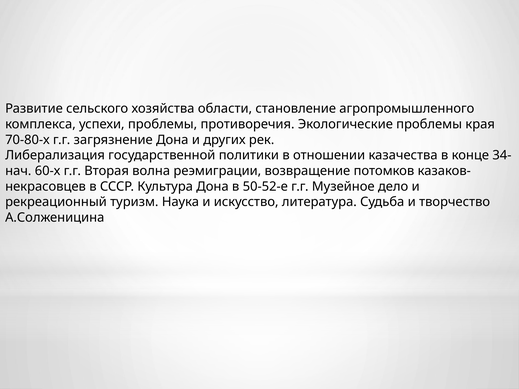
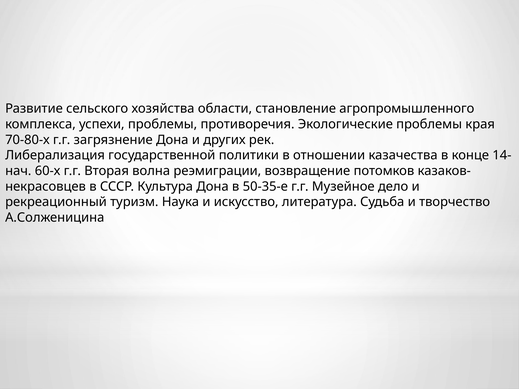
34-: 34- -> 14- (502, 155)
50-52-е: 50-52-е -> 50-35-е (265, 187)
